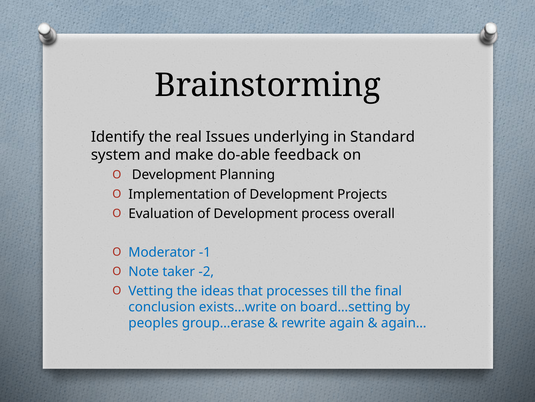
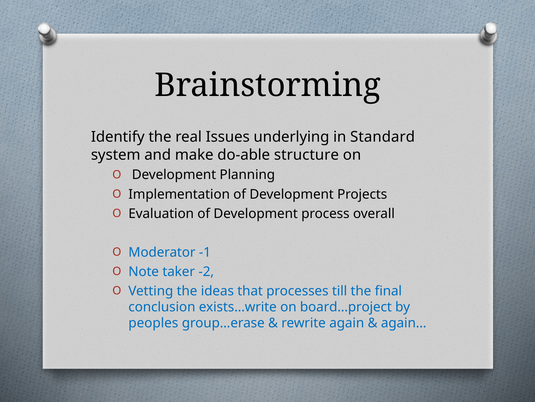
feedback: feedback -> structure (306, 154)
board…setting: board…setting -> board…project (346, 307)
